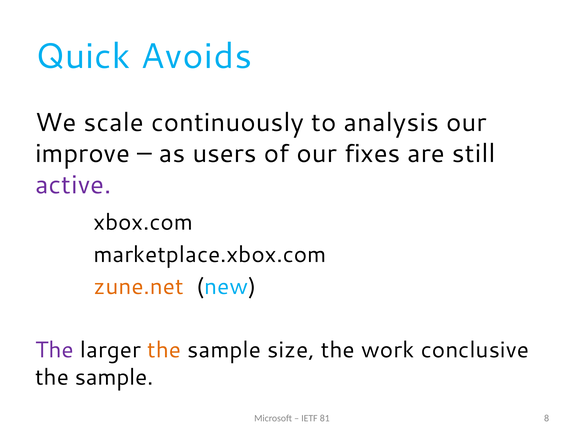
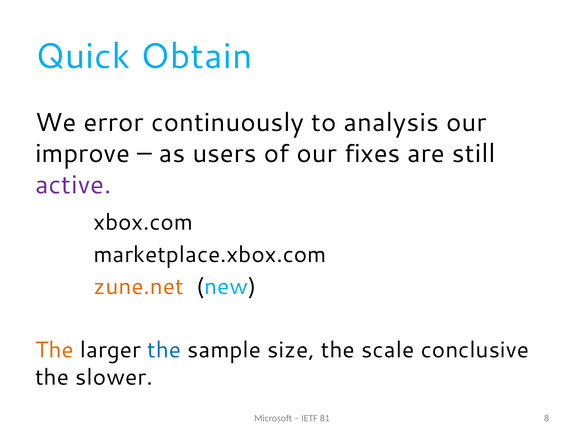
Avoids: Avoids -> Obtain (196, 57)
scale: scale -> error (114, 123)
The colour: purple -> orange (54, 350)
the colour: orange -> blue (164, 350)
work: work -> scale (388, 350)
sample: sample -> slower (114, 377)
